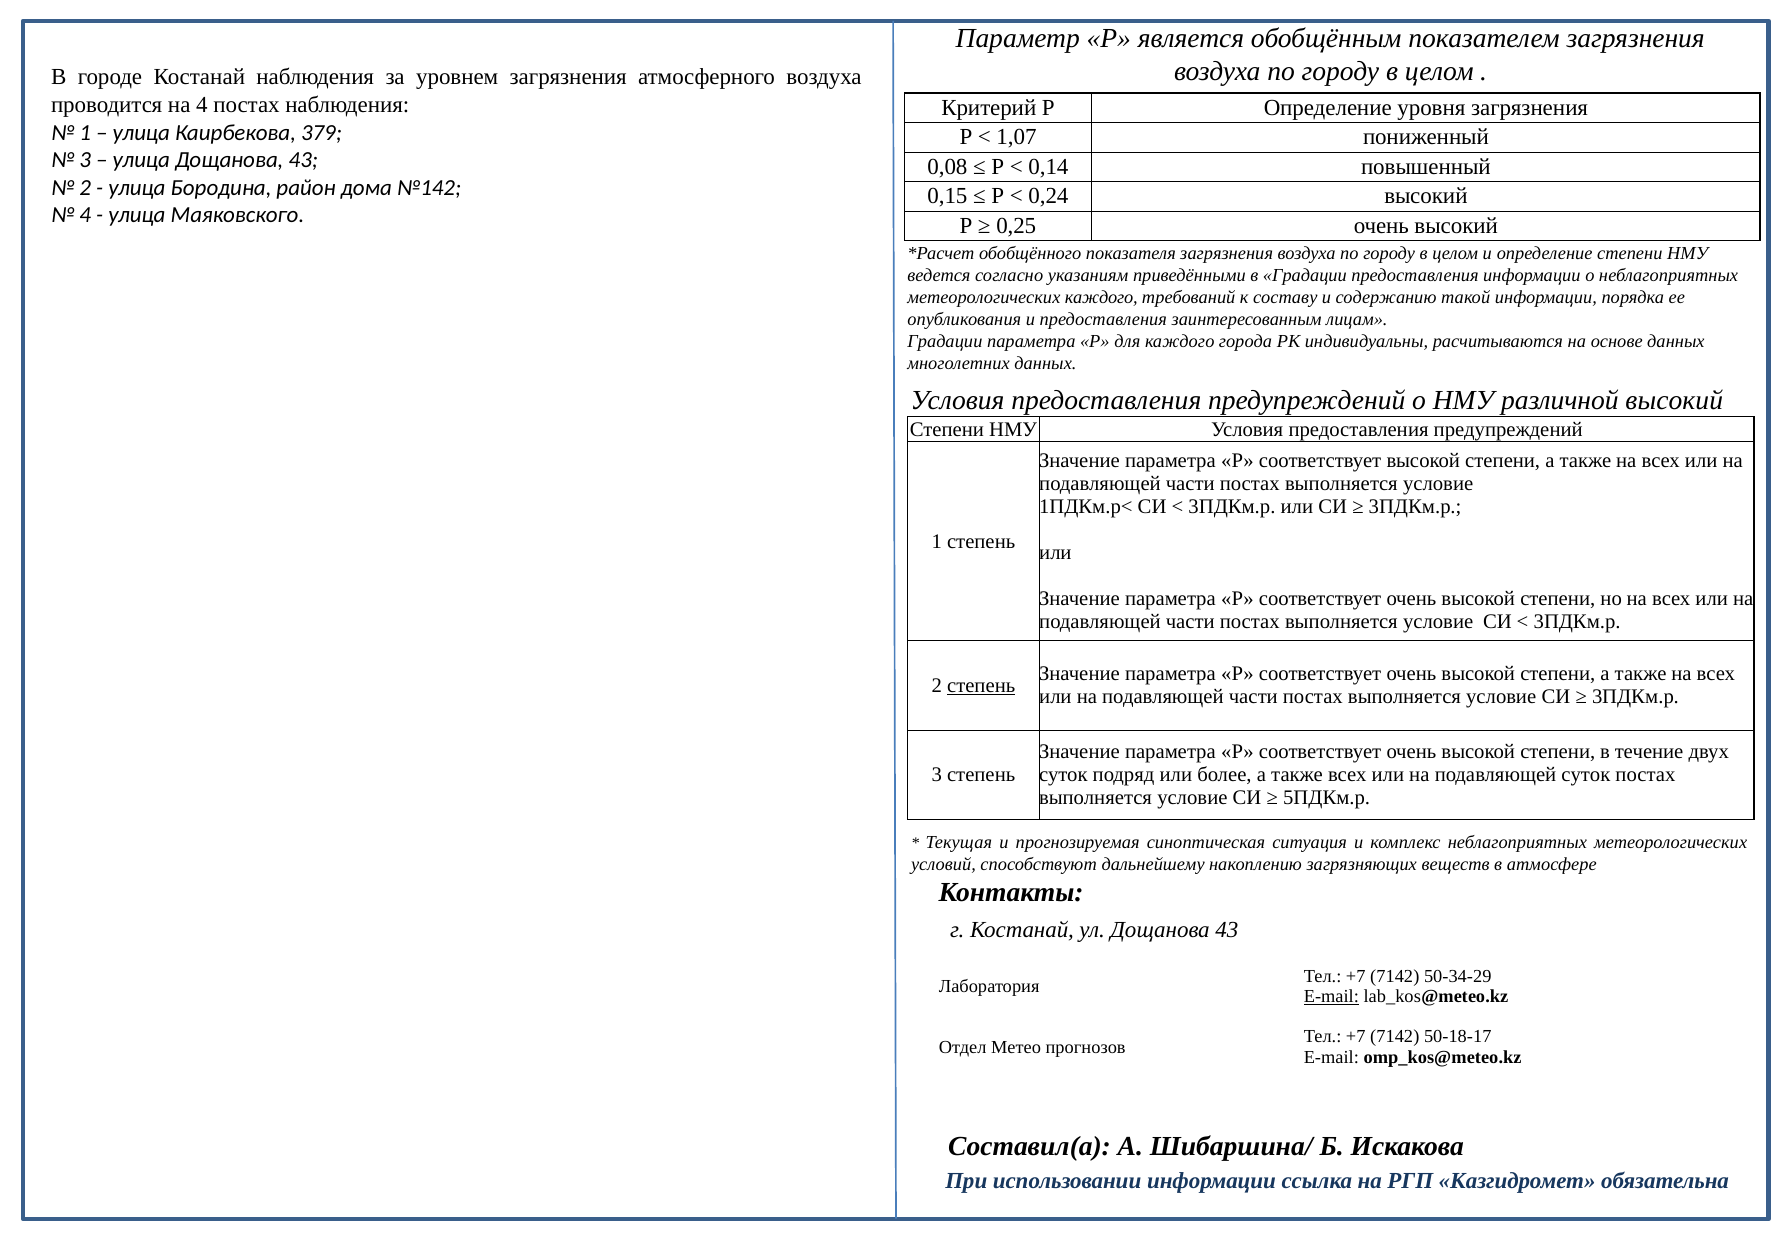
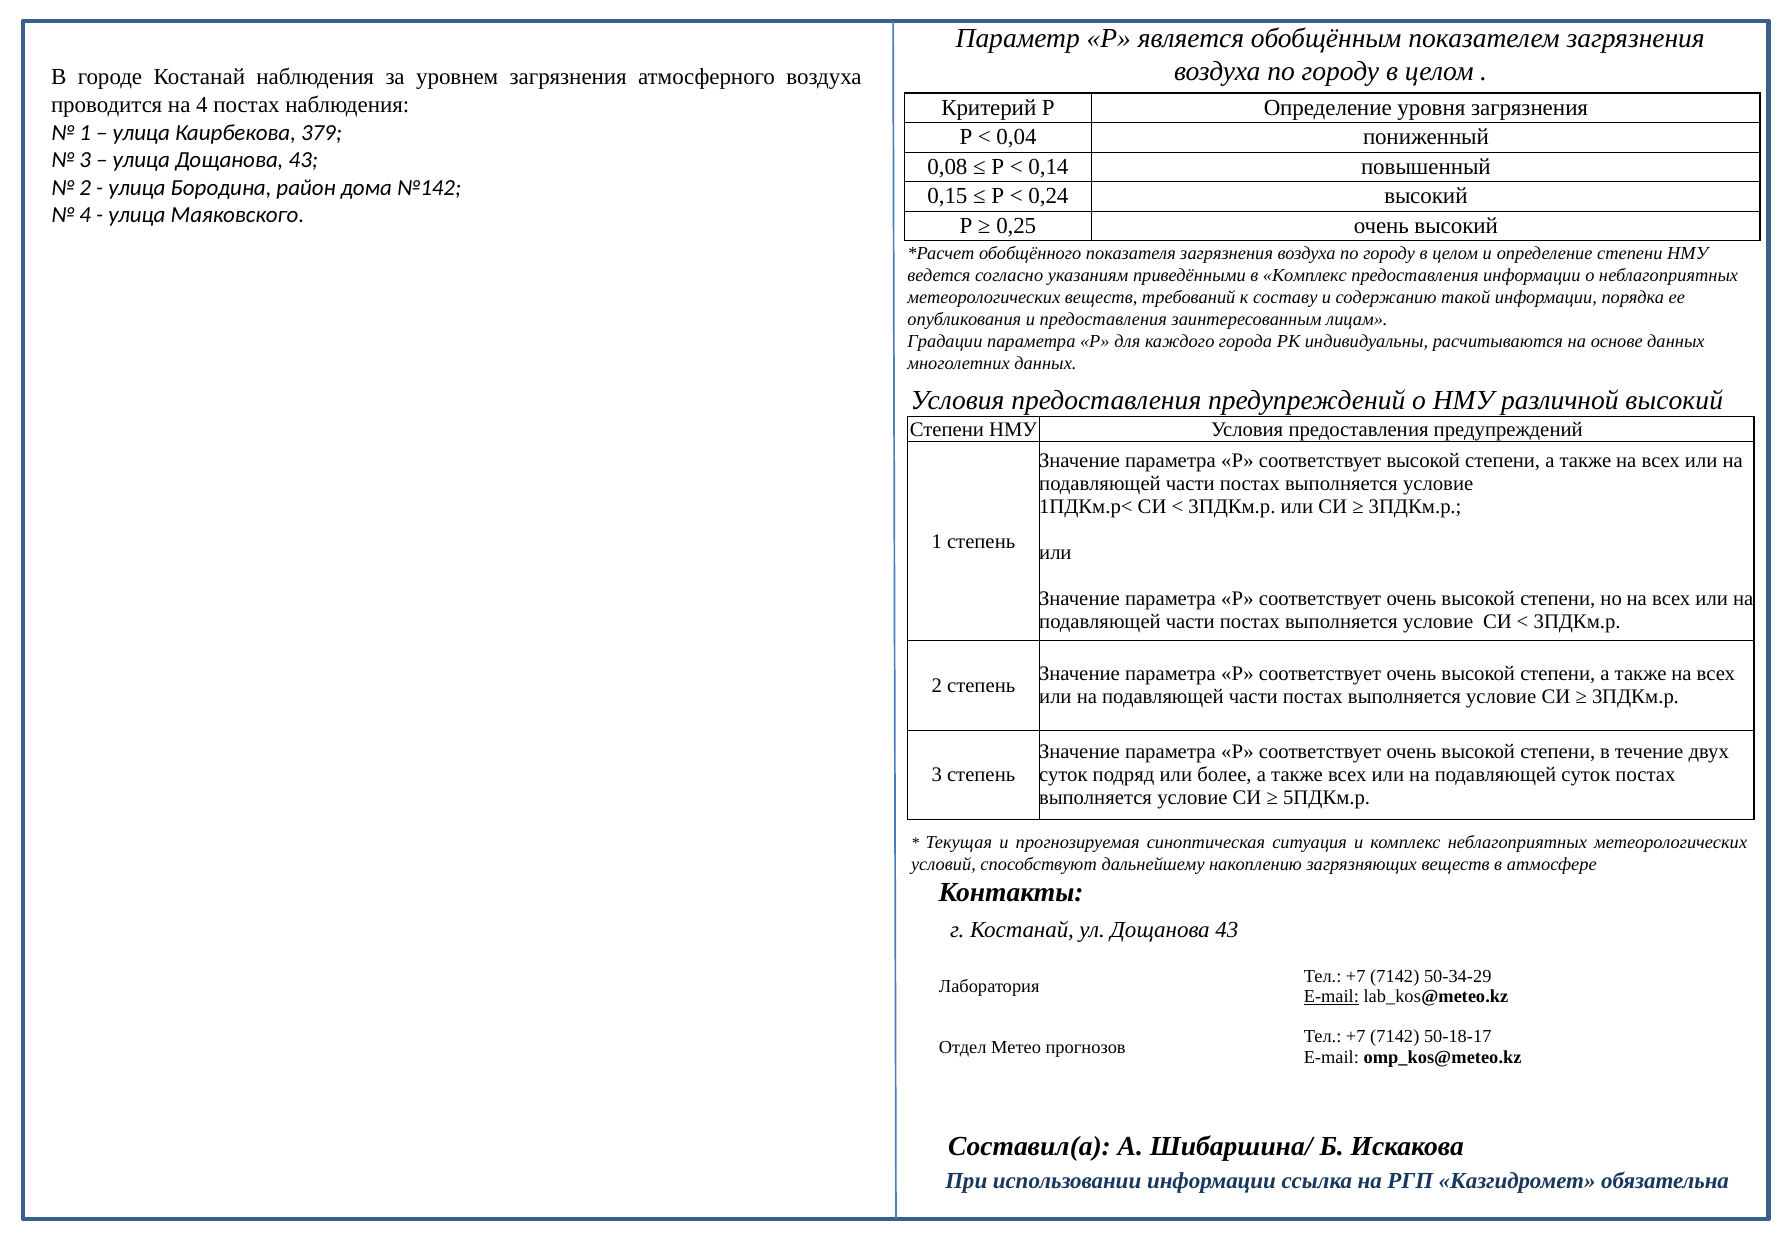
1,07: 1,07 -> 0,04 (1017, 137)
в Градации: Градации -> Комплекс (1305, 275)
метеорологических каждого: каждого -> веществ (1101, 297)
степень underline: present -> none (981, 686)
